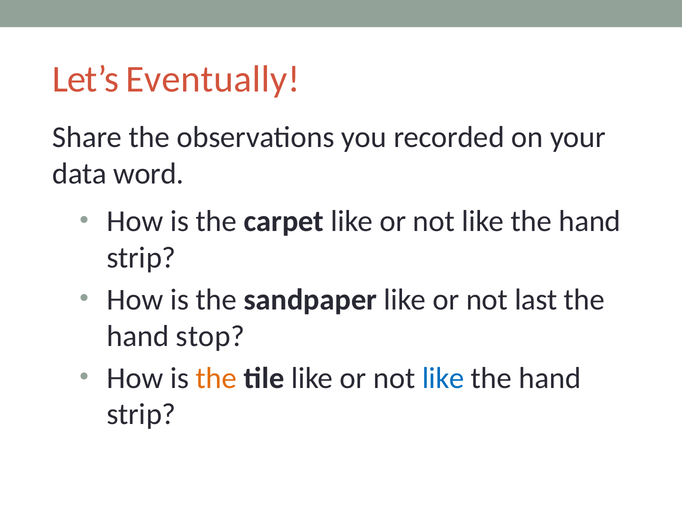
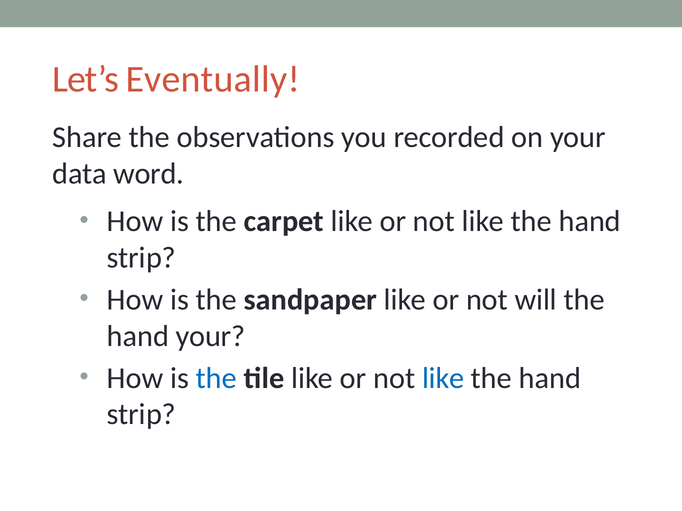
last: last -> will (536, 300)
hand stop: stop -> your (211, 336)
the colour: orange -> blue (216, 378)
